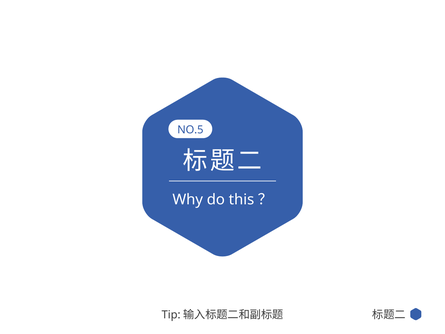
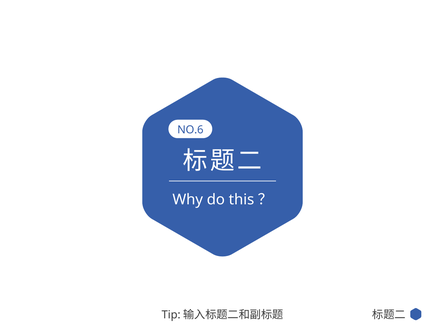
NO.5: NO.5 -> NO.6 (190, 130)
